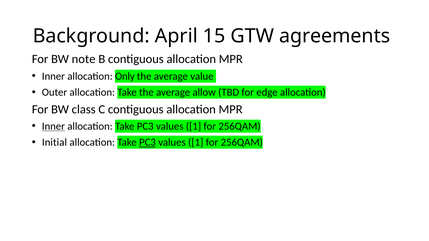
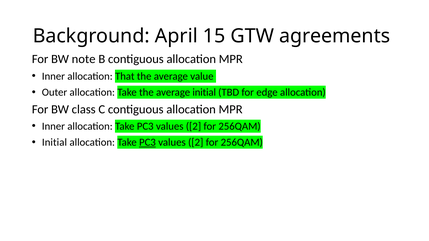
Only: Only -> That (125, 76)
average allow: allow -> initial (204, 92)
Inner underline: present -> none (53, 126)
1: 1 -> 2 (193, 126)
1: 1 -> 2 (196, 142)
